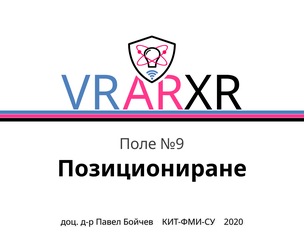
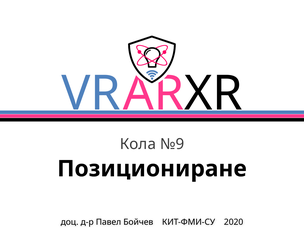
Поле: Поле -> Кола (138, 144)
